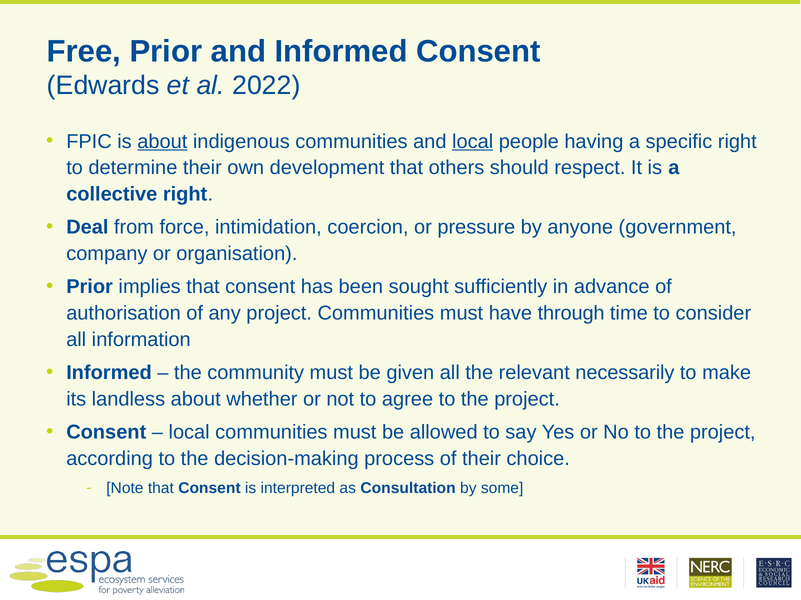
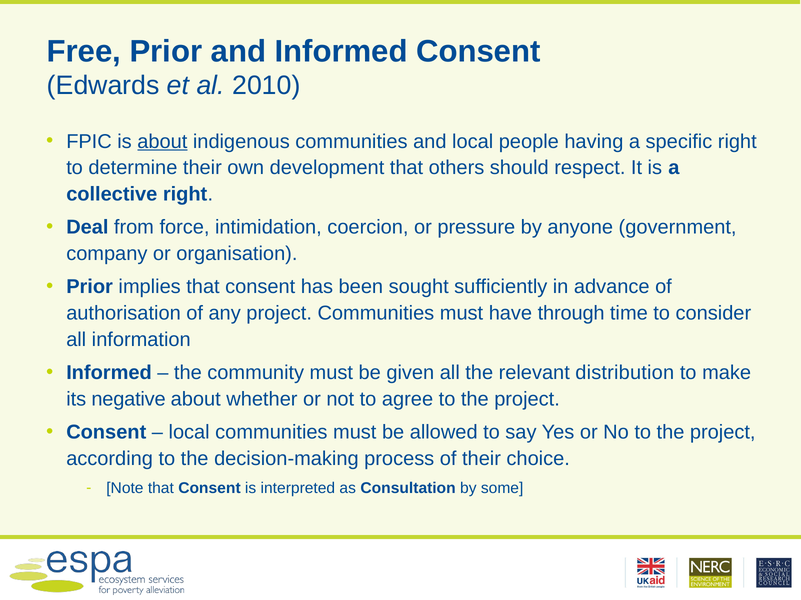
2022: 2022 -> 2010 (266, 86)
local underline: present -> none (473, 142)
necessarily: necessarily -> distribution (625, 373)
landless: landless -> negative (129, 400)
